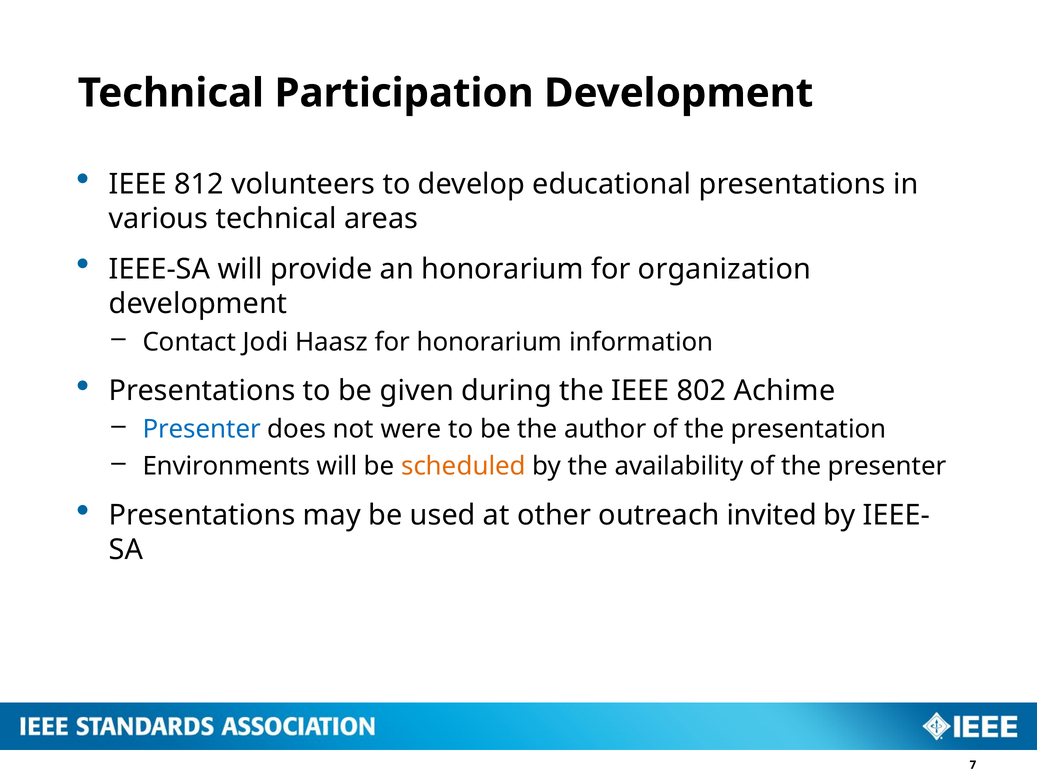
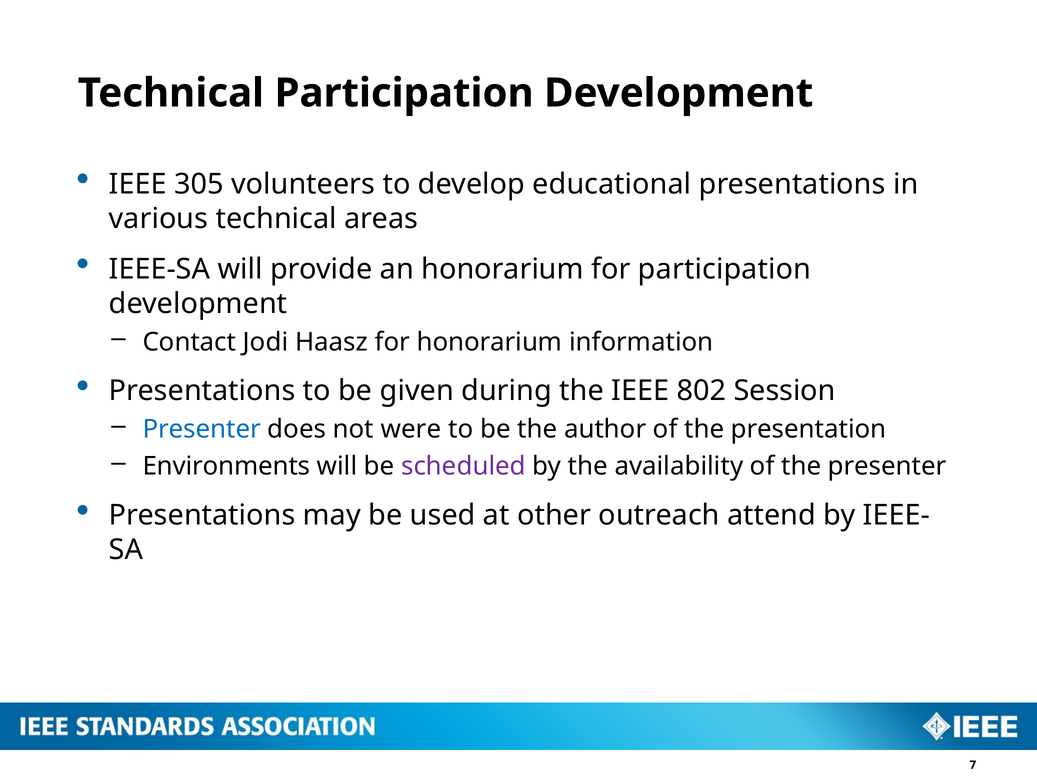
812: 812 -> 305 (199, 184)
for organization: organization -> participation (724, 269)
Achime: Achime -> Session (785, 391)
scheduled colour: orange -> purple (463, 466)
invited: invited -> attend (772, 515)
